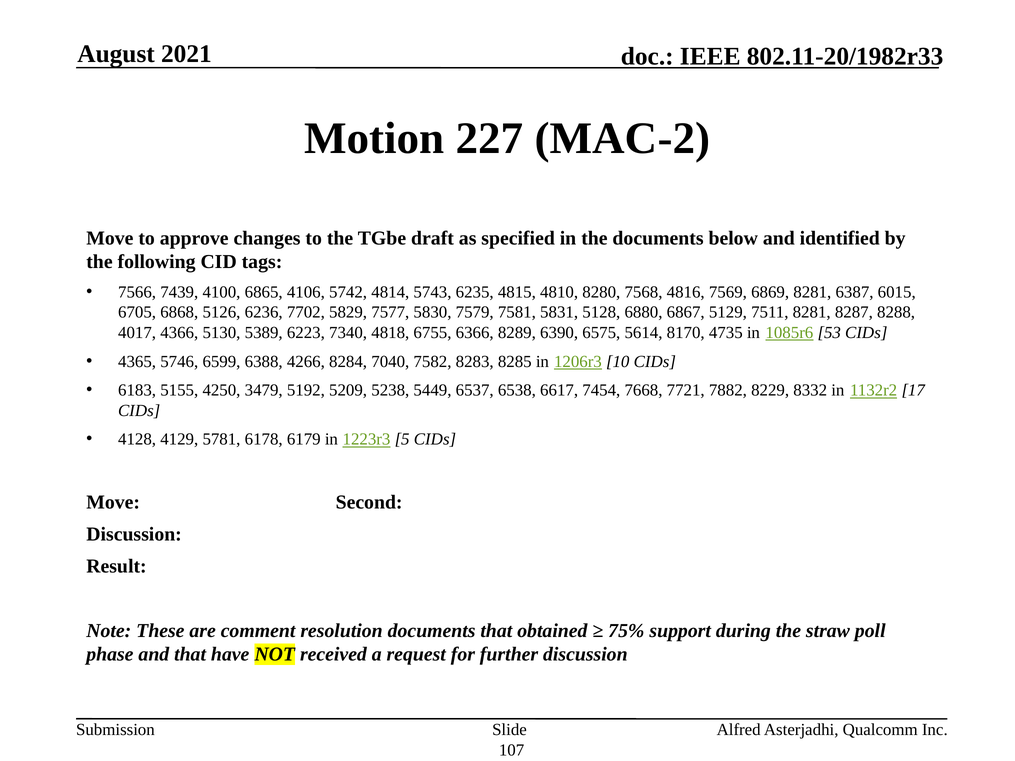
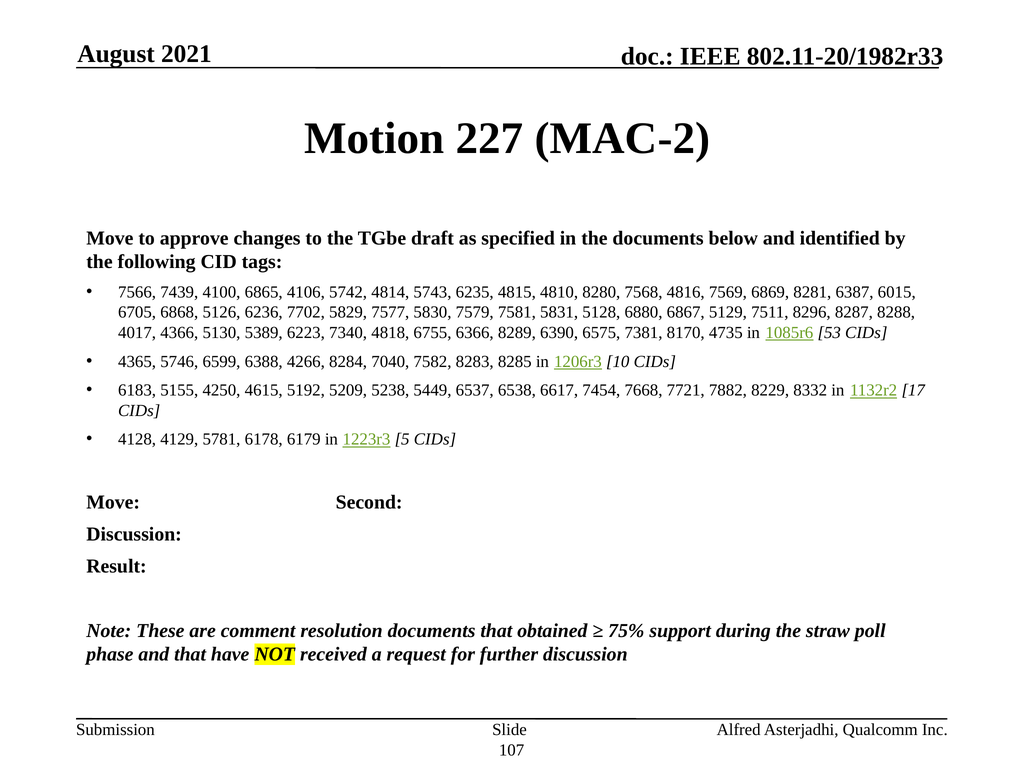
7511 8281: 8281 -> 8296 (812, 313)
5614: 5614 -> 7381 (644, 333)
3479: 3479 -> 4615 (264, 390)
